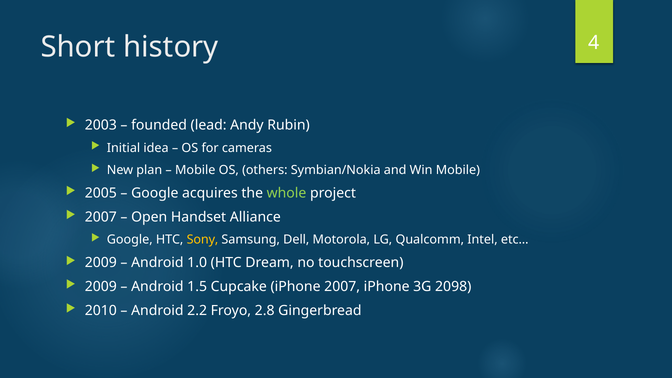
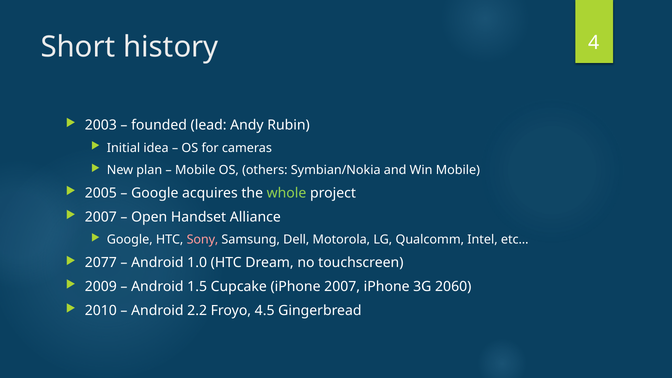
Sony colour: yellow -> pink (202, 240)
2009: 2009 -> 2077 (101, 263)
2098: 2098 -> 2060 (453, 287)
2.8: 2.8 -> 4.5 (265, 310)
